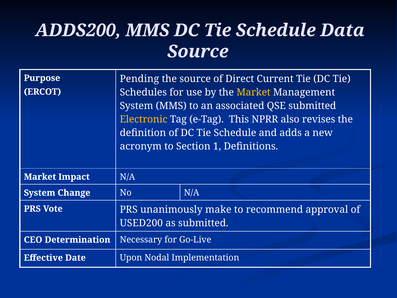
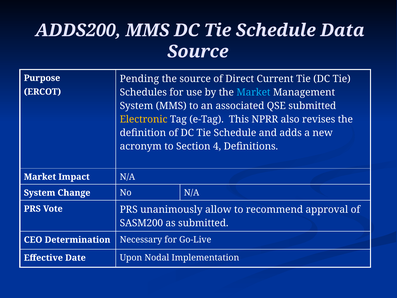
Market colour: yellow -> light blue (253, 92)
1: 1 -> 4 (217, 146)
make: make -> allow (218, 209)
USED200: USED200 -> SASM200 (141, 223)
